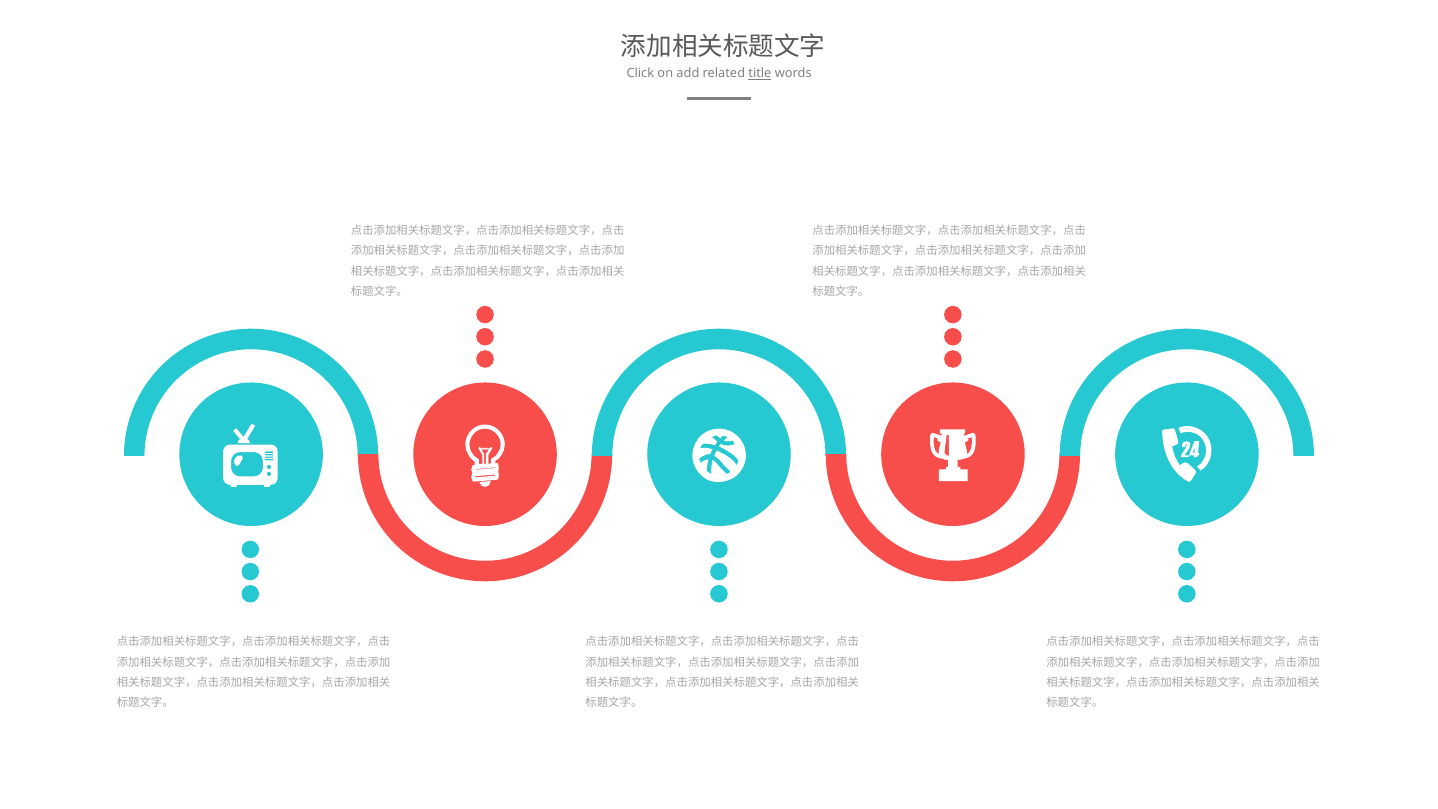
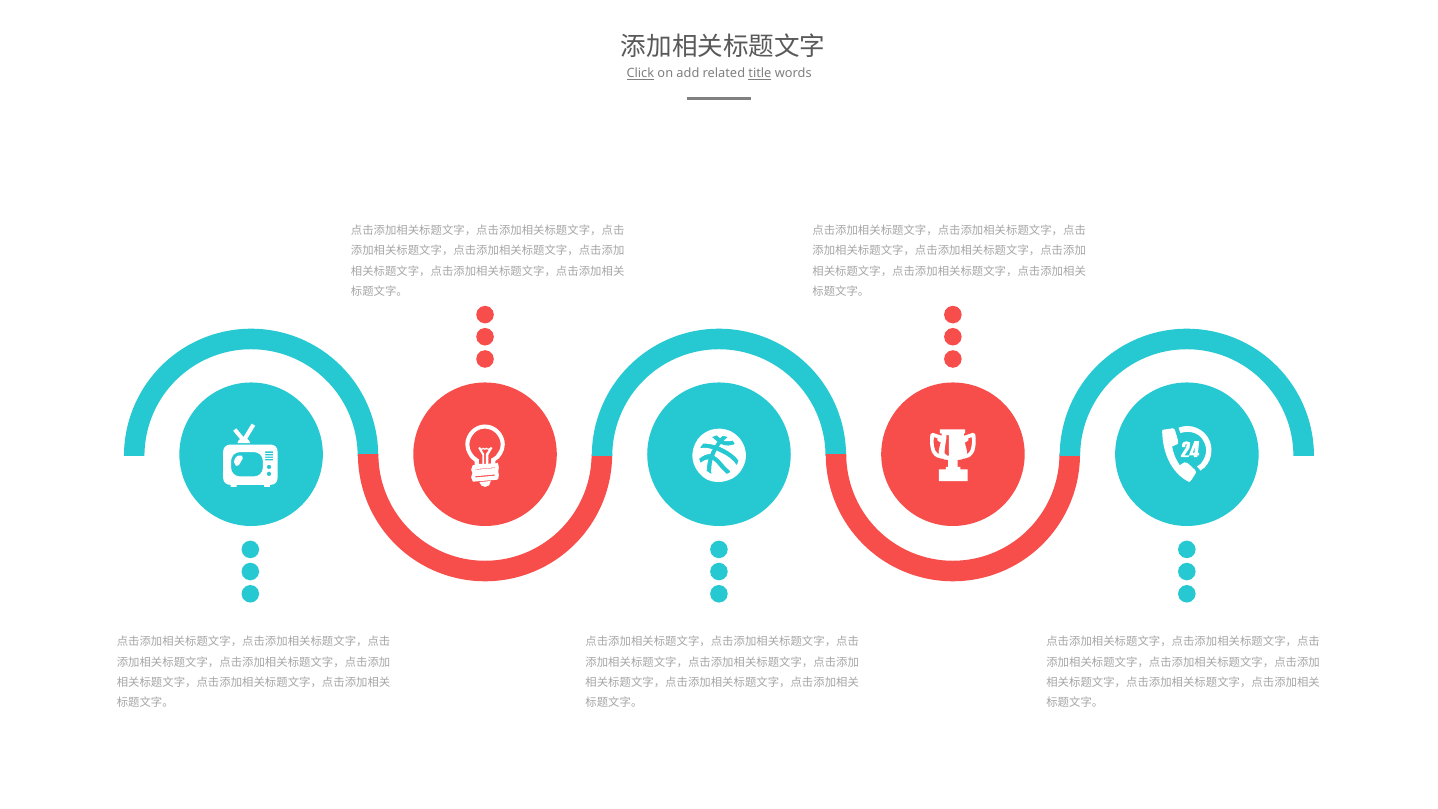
Click underline: none -> present (640, 74)
